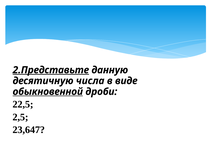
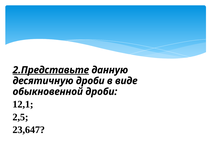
десятичную числа: числа -> дроби (90, 80)
обыкновенной underline: present -> none (48, 91)
22,5: 22,5 -> 12,1 (23, 104)
